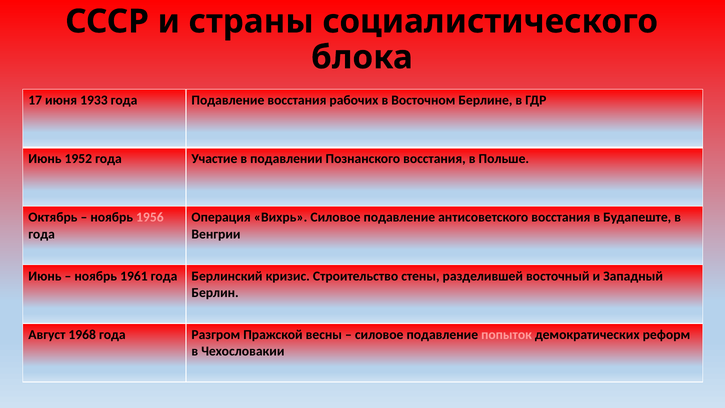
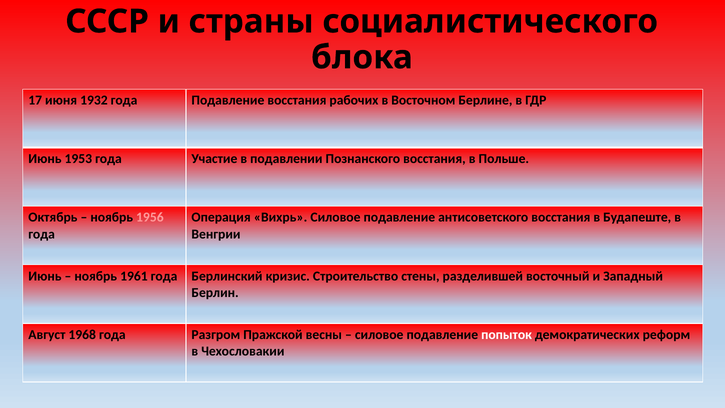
1933: 1933 -> 1932 (94, 100)
1952: 1952 -> 1953 (78, 159)
попыток colour: pink -> white (507, 334)
